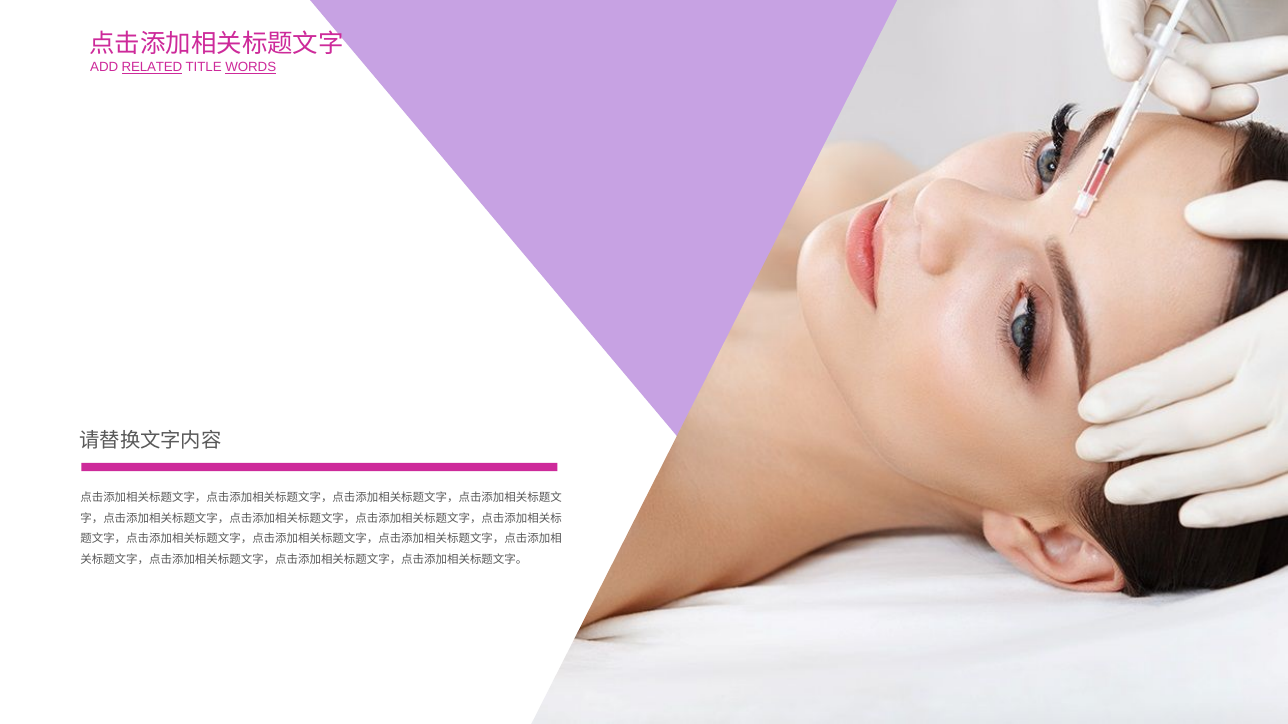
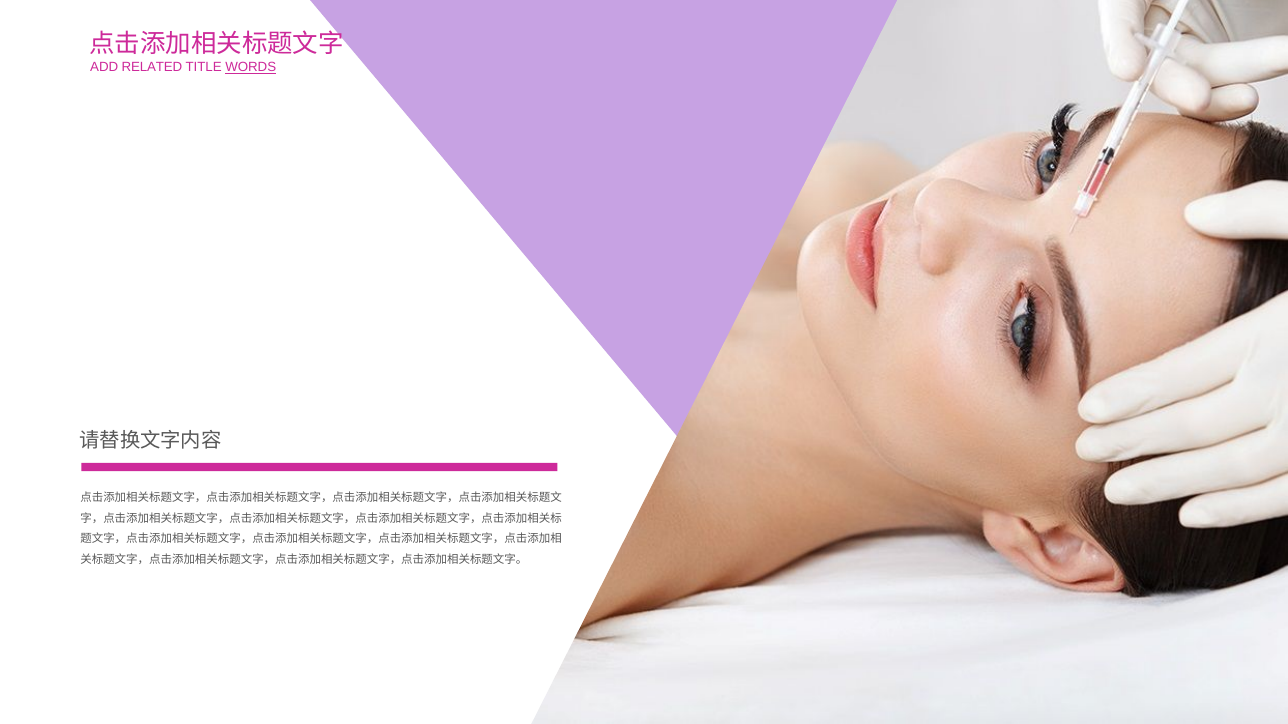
RELATED underline: present -> none (152, 68)
